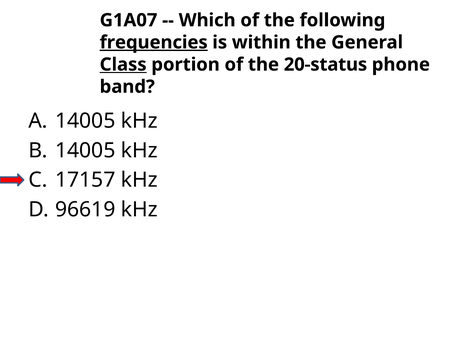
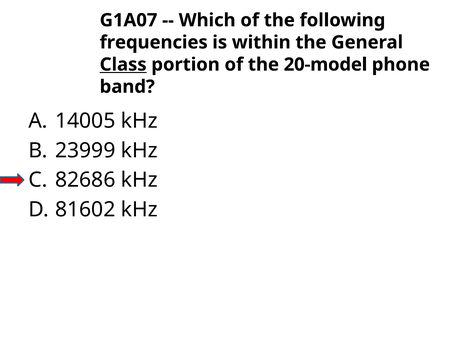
frequencies underline: present -> none (154, 42)
20-status: 20-status -> 20-model (325, 65)
B 14005: 14005 -> 23999 (85, 151)
17157: 17157 -> 82686 (85, 180)
96619: 96619 -> 81602 (85, 210)
